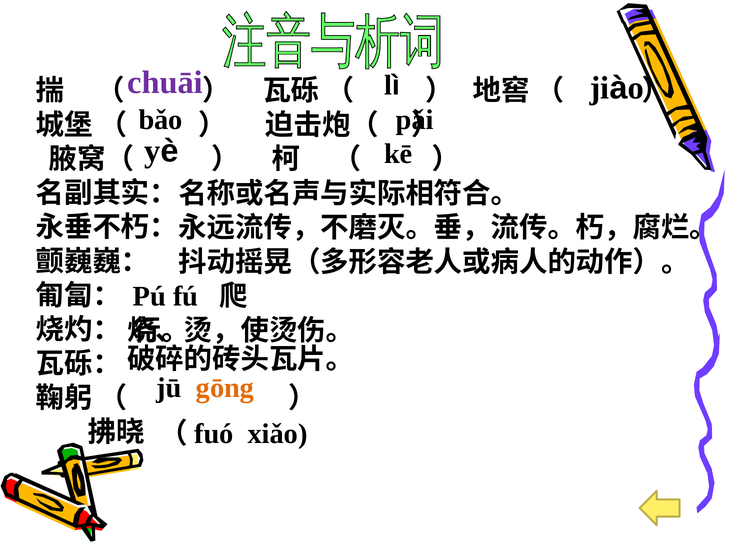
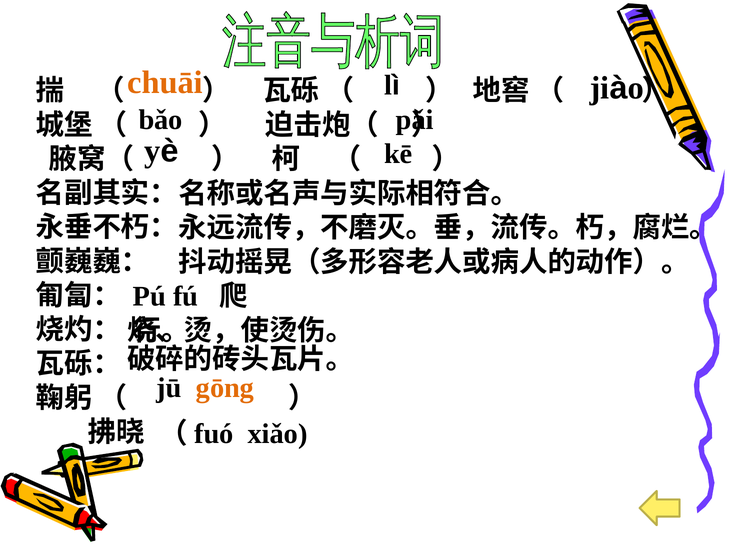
chuāi colour: purple -> orange (165, 82)
